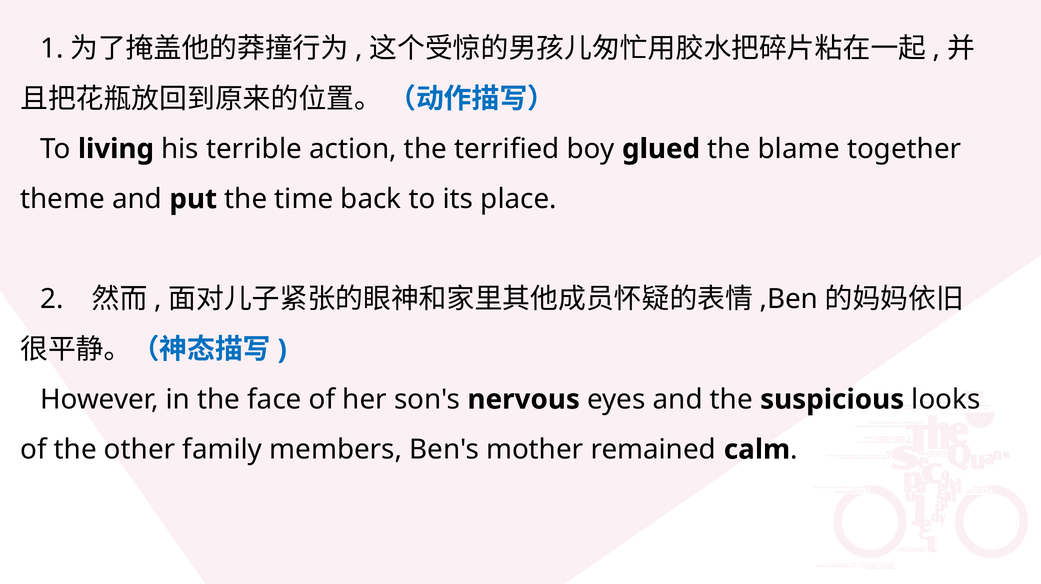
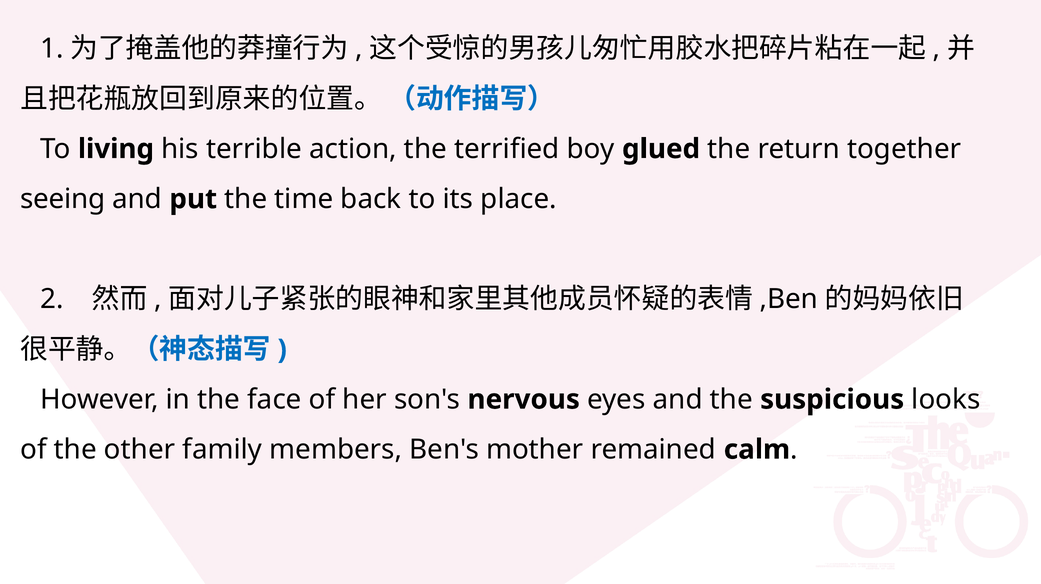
blame: blame -> return (799, 149)
theme: theme -> seeing (63, 199)
